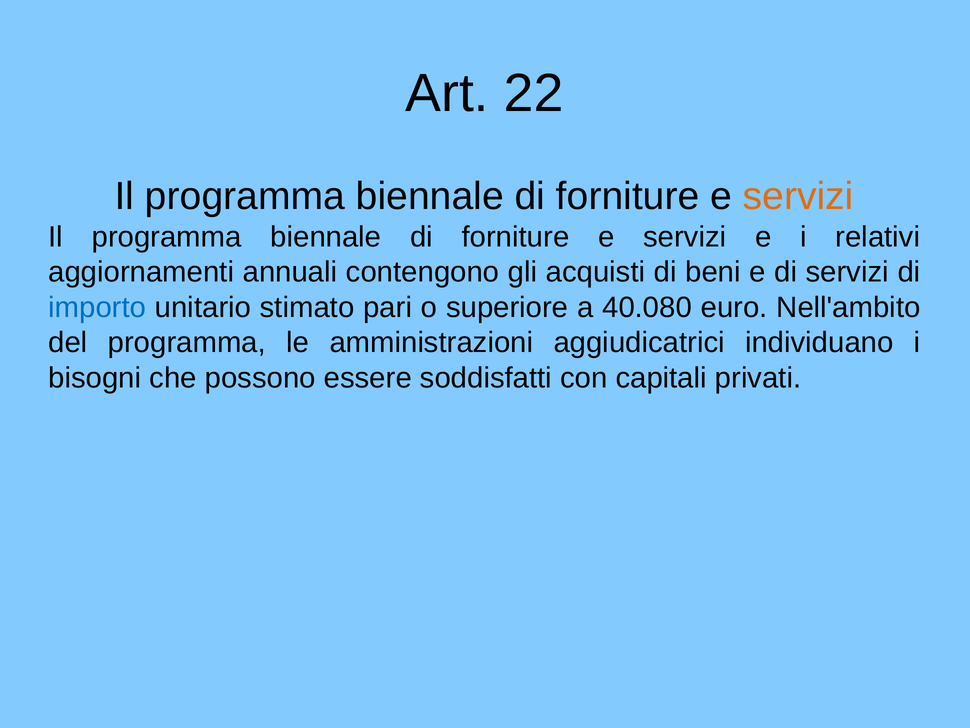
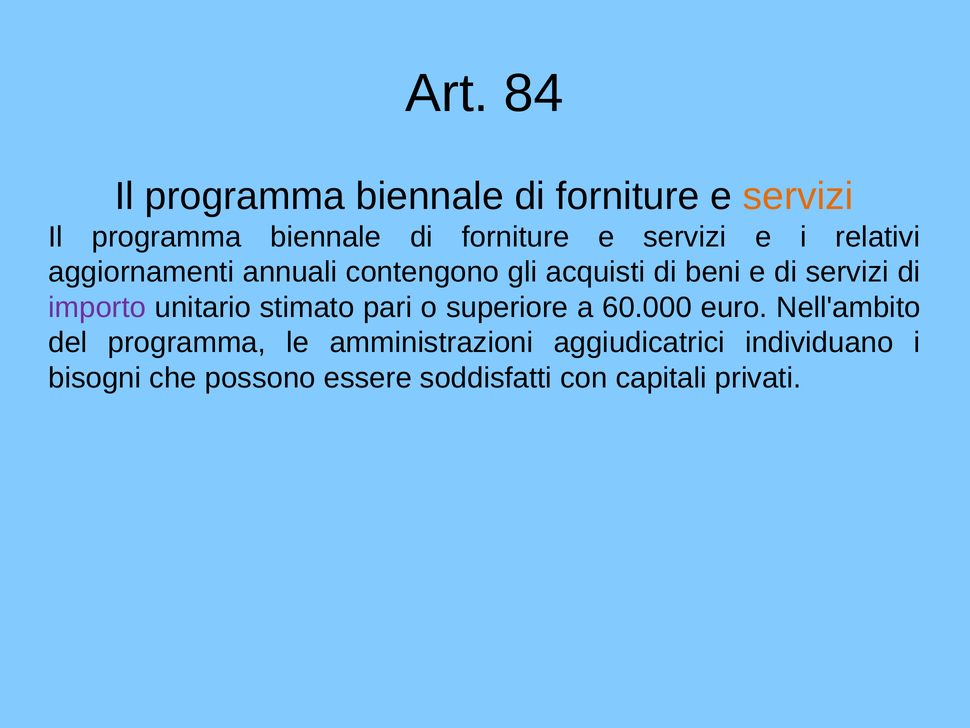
22: 22 -> 84 (534, 93)
importo colour: blue -> purple (97, 307)
40.080: 40.080 -> 60.000 (647, 307)
